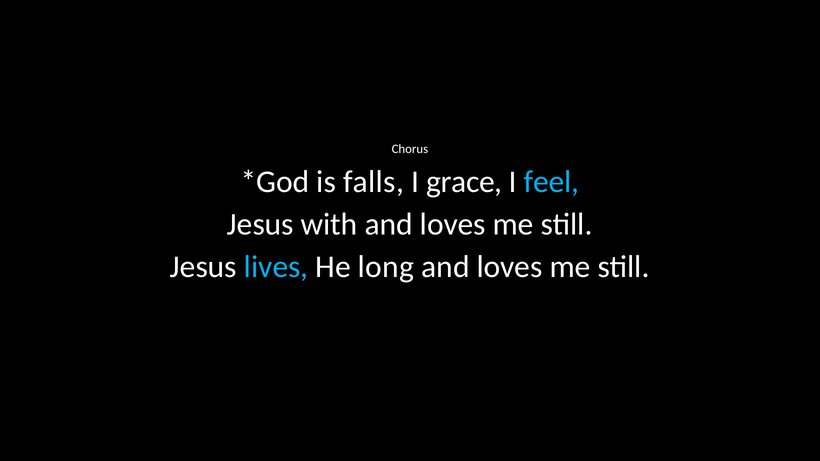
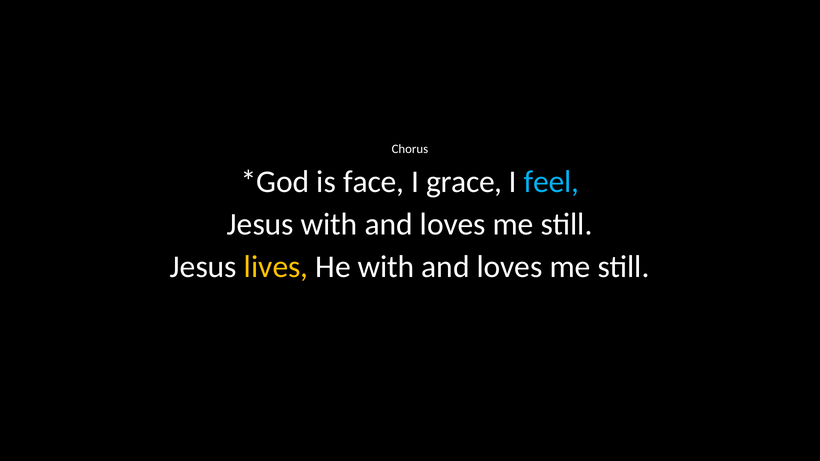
falls: falls -> face (374, 182)
lives colour: light blue -> yellow (276, 267)
He long: long -> with (386, 267)
